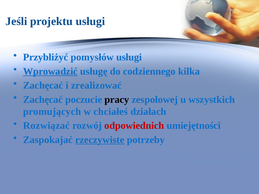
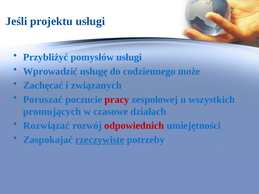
Wprowadzić underline: present -> none (50, 71)
kilka: kilka -> może (189, 71)
zrealizować: zrealizować -> związanych (96, 86)
Zachęcać: Zachęcać -> Poruszać (43, 100)
pracy colour: black -> red (117, 100)
chciałeś: chciałeś -> czasowe (111, 112)
